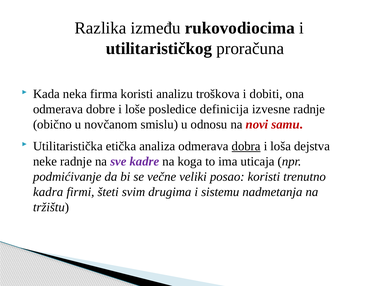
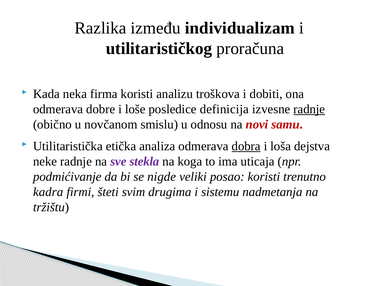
rukovodiocima: rukovodiocima -> individualizam (240, 28)
radnje underline: none -> present (309, 109)
kadre: kadre -> stekla (144, 161)
večne: večne -> nigde (162, 176)
